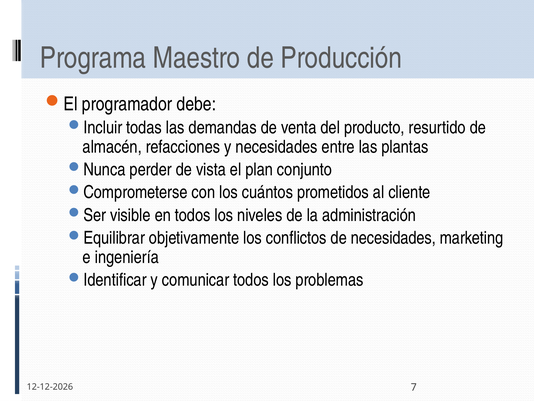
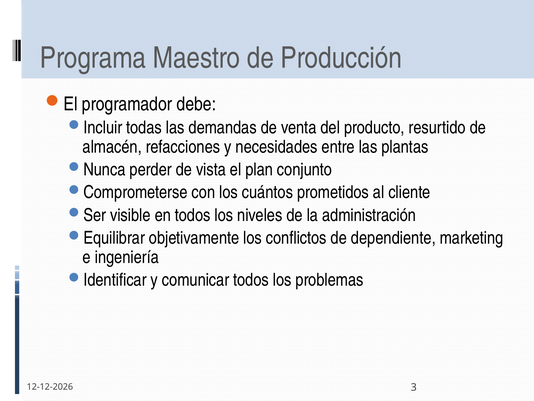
de necesidades: necesidades -> dependiente (393, 238)
7: 7 -> 3 (414, 387)
